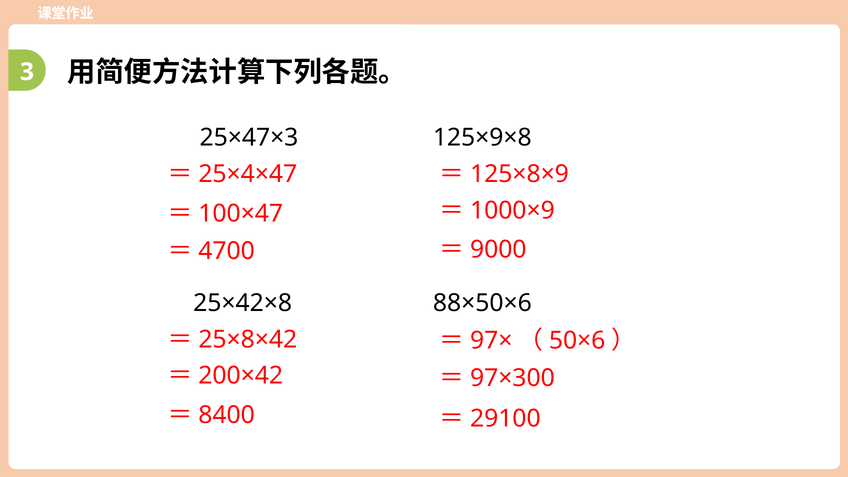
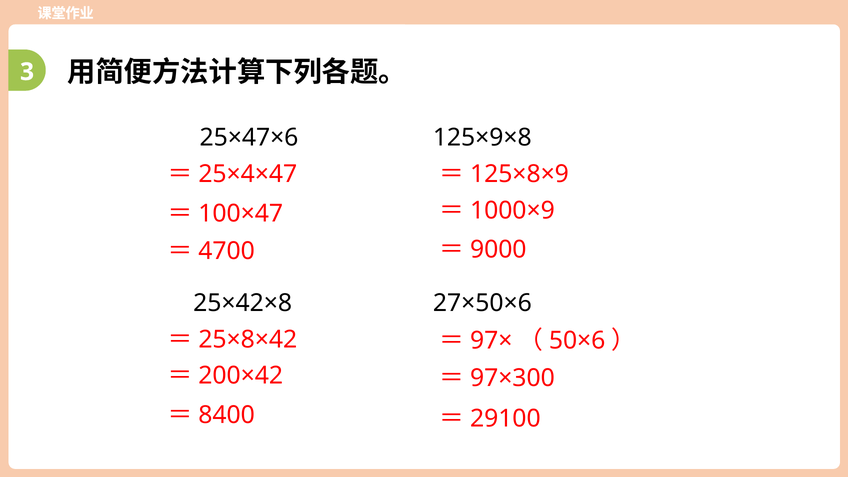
25×47×3: 25×47×3 -> 25×47×6 (249, 137)
88×50×6: 88×50×6 -> 27×50×6 (482, 303)
